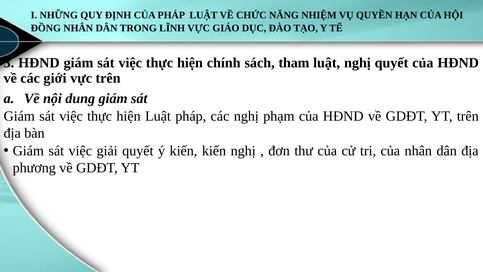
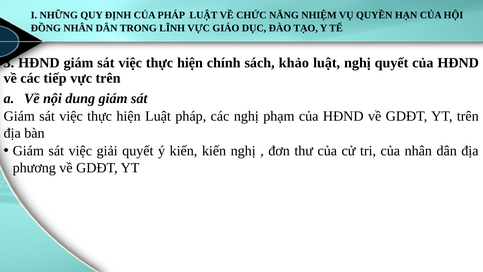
tham: tham -> khảo (294, 63)
giới: giới -> tiếp (55, 78)
